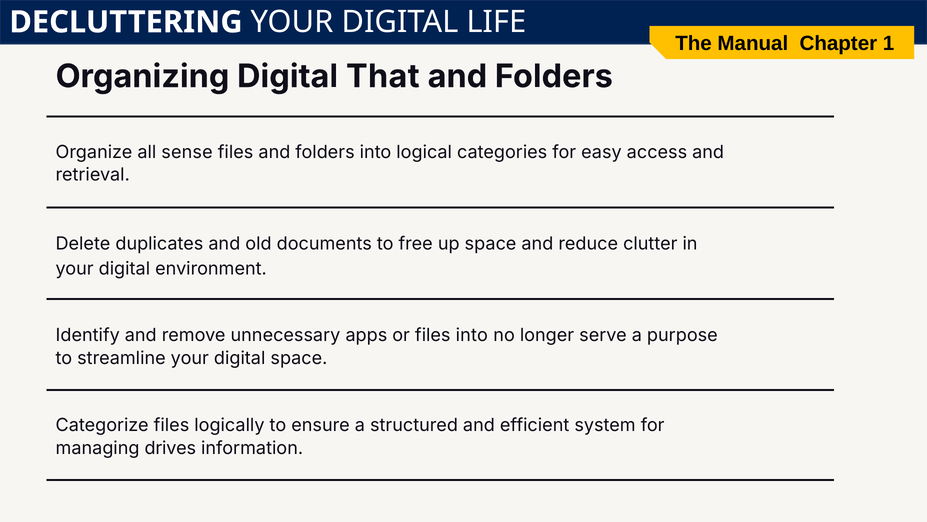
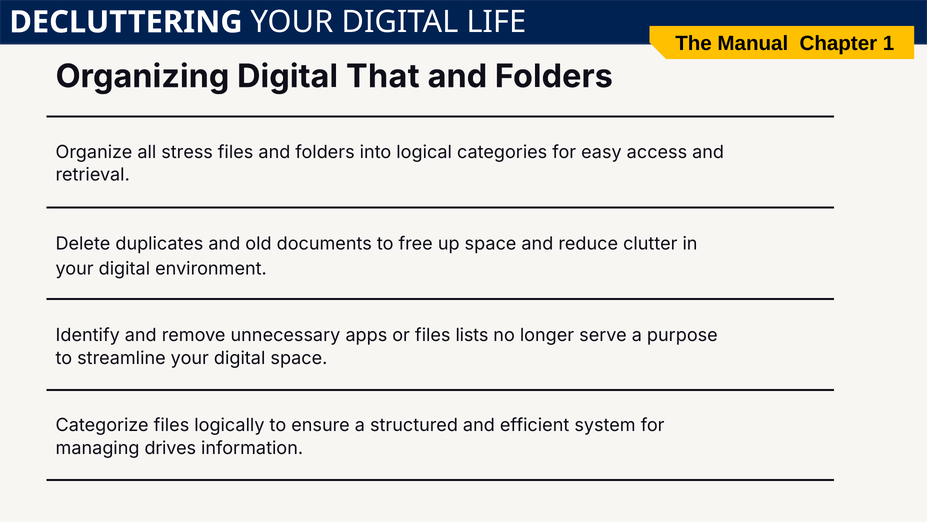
sense: sense -> stress (187, 152)
files into: into -> lists (472, 335)
